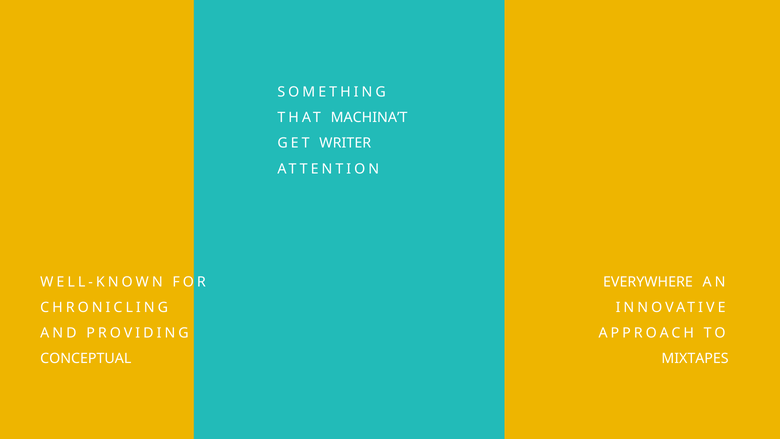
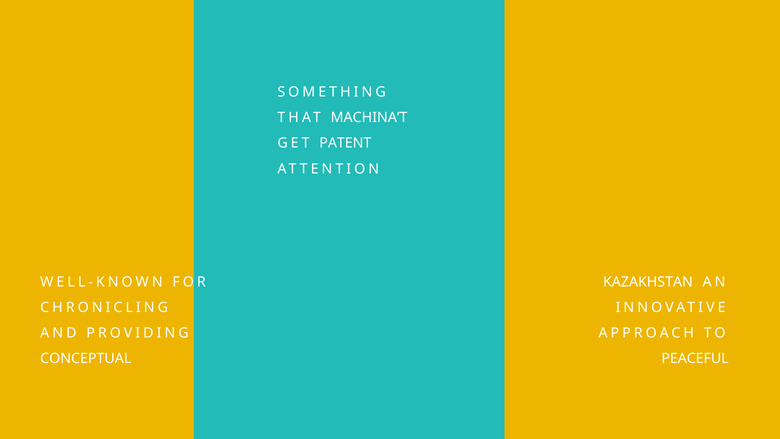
WRITER: WRITER -> PATENT (345, 143)
EVERYWHERE: EVERYWHERE -> KAZAKHSTAN (648, 282)
MIXTAPES: MIXTAPES -> PEACEFUL (695, 358)
